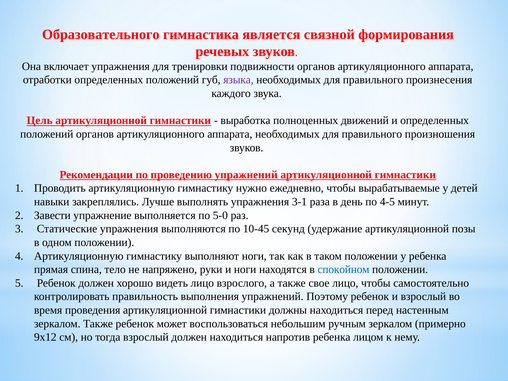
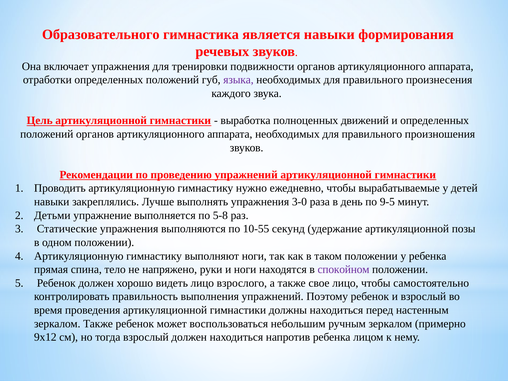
является связной: связной -> навыки (329, 34)
3-1: 3-1 -> 3-0 (299, 202)
4-5: 4-5 -> 9-5 (387, 202)
Завести: Завести -> Детьми (52, 215)
5-0: 5-0 -> 5-8 (220, 215)
10-45: 10-45 -> 10-55 (256, 229)
спокойном colour: blue -> purple (344, 269)
